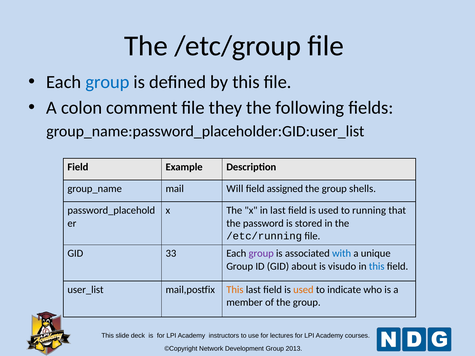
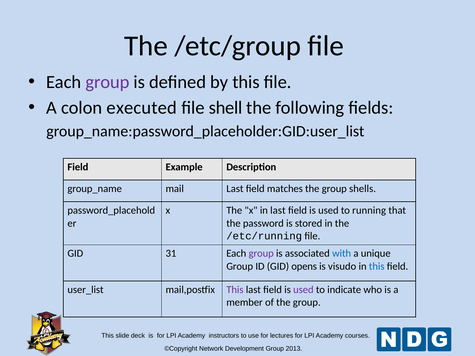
group colour: blue -> purple (107, 82)
comment: comment -> executed (142, 108)
they: they -> shell (226, 108)
mail Will: Will -> Last (235, 189)
assigned: assigned -> matches (285, 189)
33: 33 -> 31 (171, 254)
about: about -> opens (304, 267)
This colour: orange -> purple (235, 290)
used colour: orange -> purple (303, 290)
